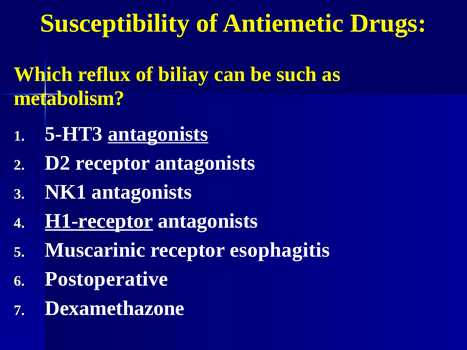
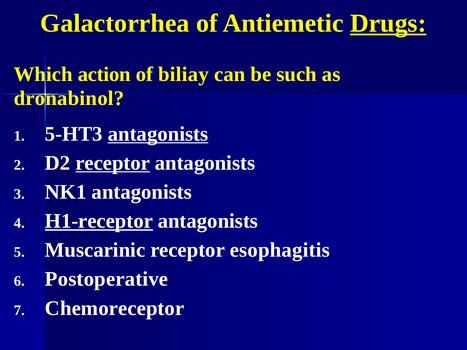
Susceptibility: Susceptibility -> Galactorrhea (115, 23)
Drugs underline: none -> present (388, 23)
reflux: reflux -> action (104, 74)
metabolism: metabolism -> dronabinol (69, 98)
receptor underline: none -> present (113, 163)
Dexamethazone: Dexamethazone -> Chemoreceptor (115, 308)
